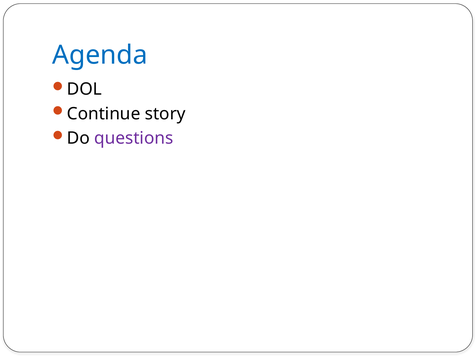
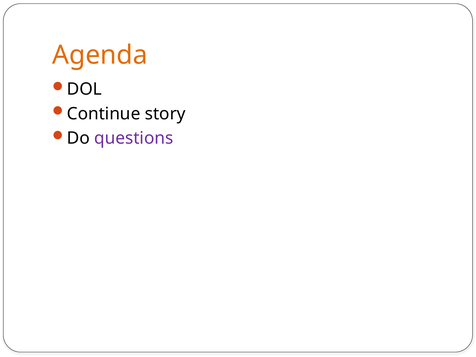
Agenda colour: blue -> orange (100, 55)
